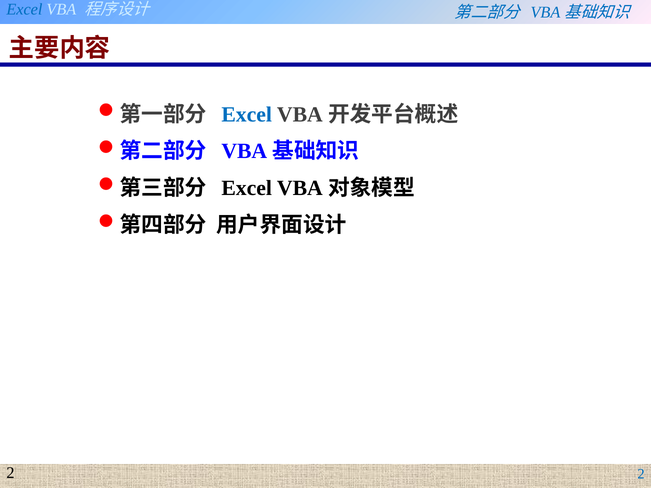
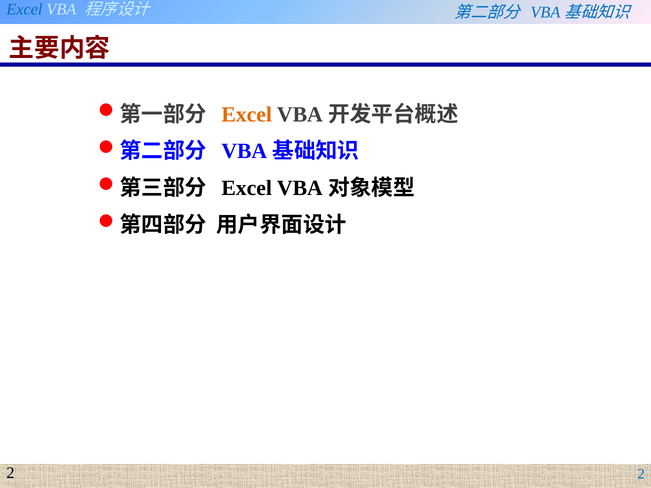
Excel colour: blue -> orange (247, 114)
